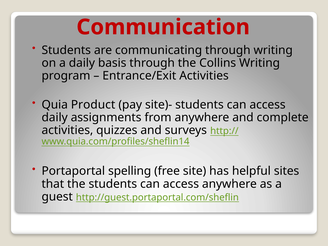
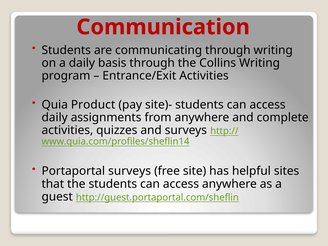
Portaportal spelling: spelling -> surveys (130, 171)
